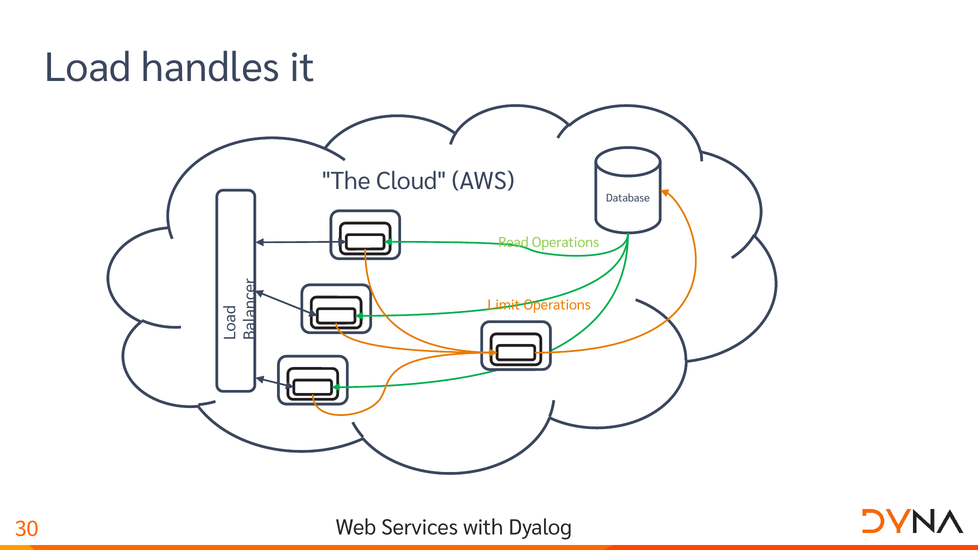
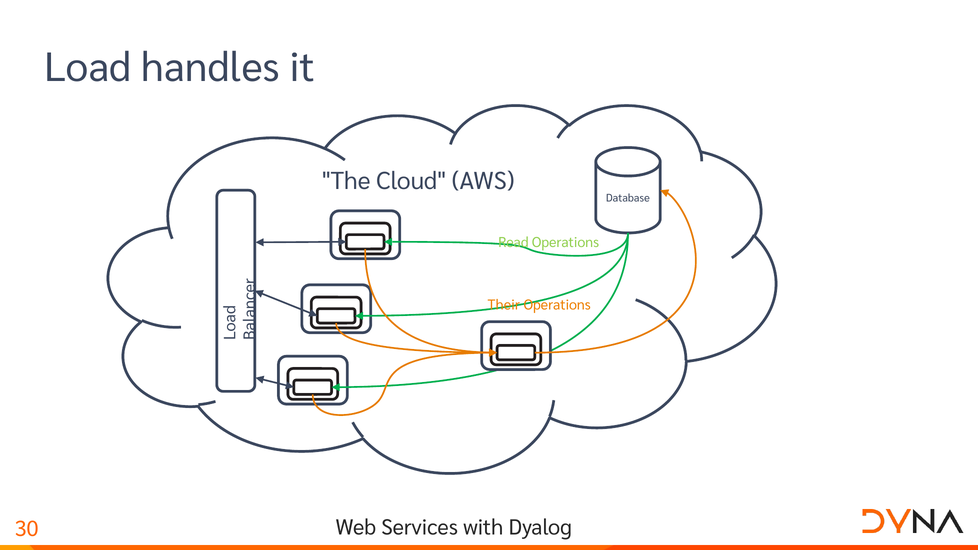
Limit: Limit -> Their (504, 305)
